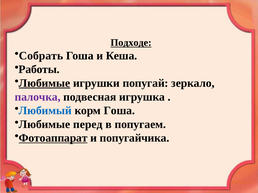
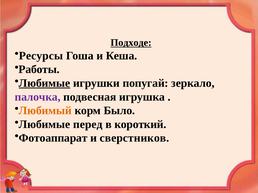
Собрать: Собрать -> Ресурсы (41, 56)
Любимый colour: blue -> orange (45, 111)
корм Гоша: Гоша -> Было (119, 111)
попугаем: попугаем -> короткий (140, 125)
Фотоаппарат underline: present -> none (53, 138)
попугайчика: попугайчика -> сверстников (134, 138)
